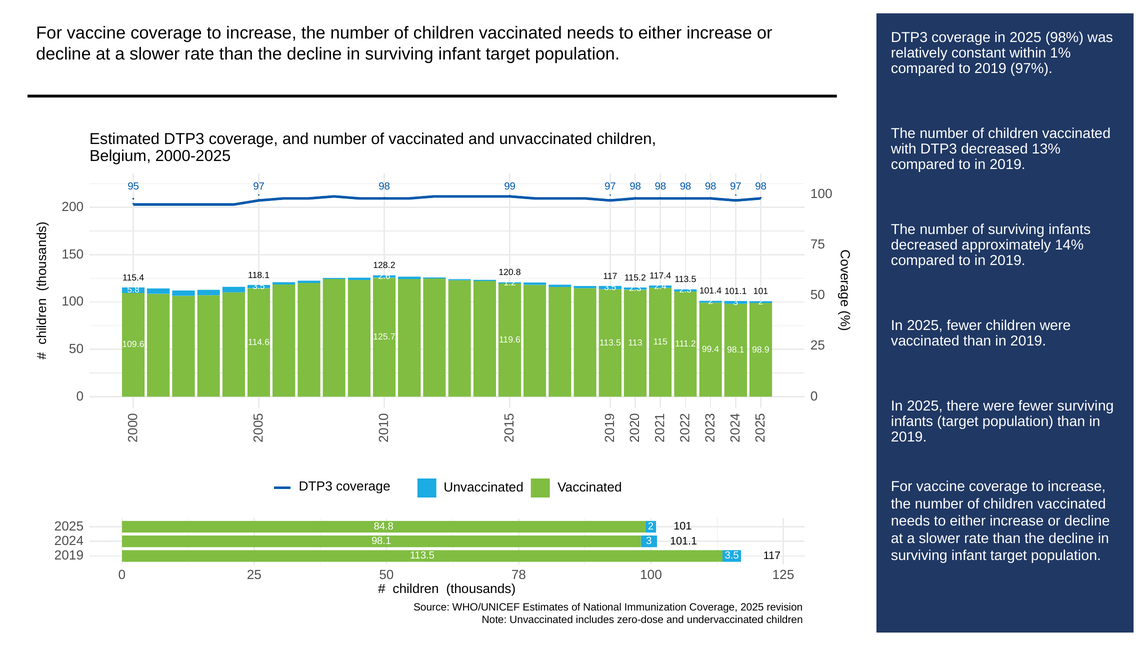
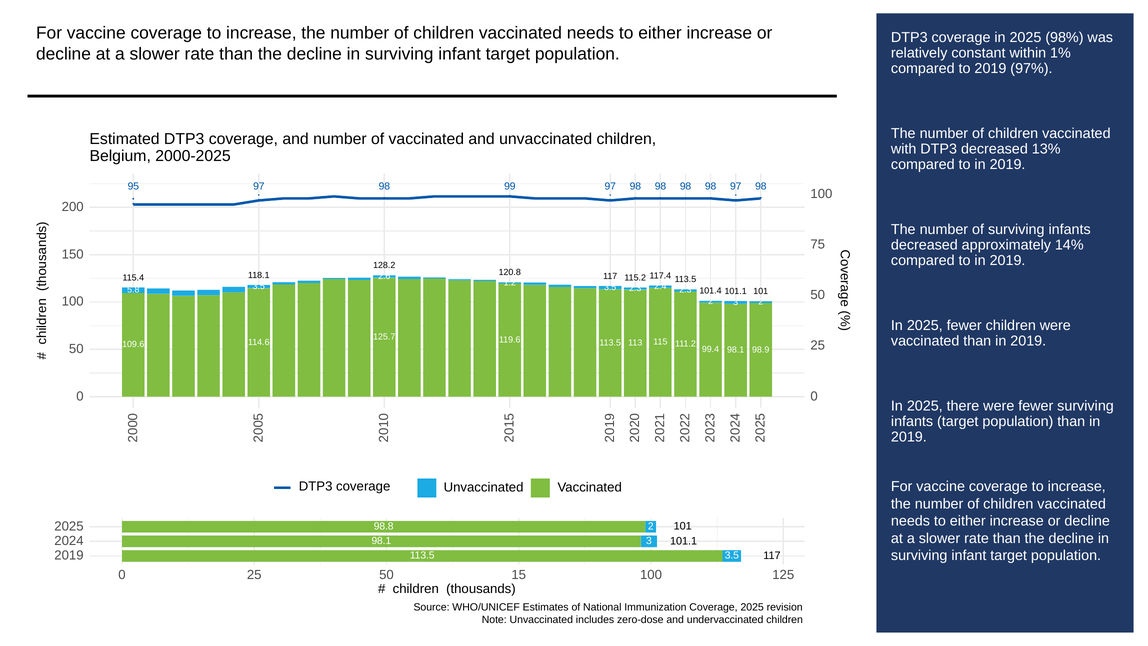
84.8: 84.8 -> 98.8 (384, 526)
78: 78 -> 15 (519, 575)
